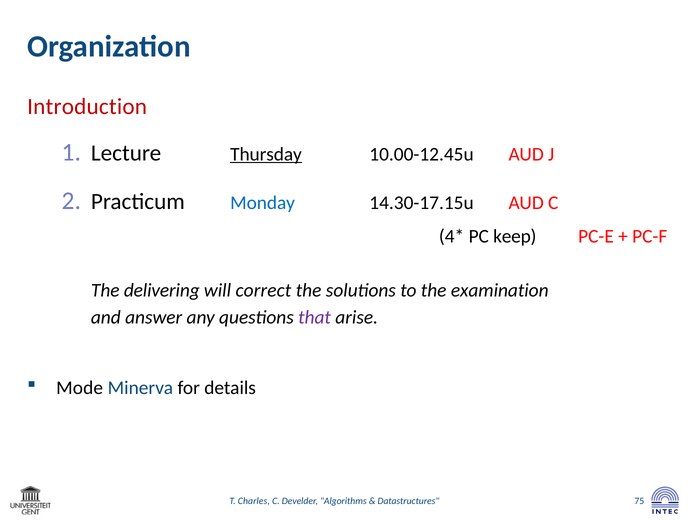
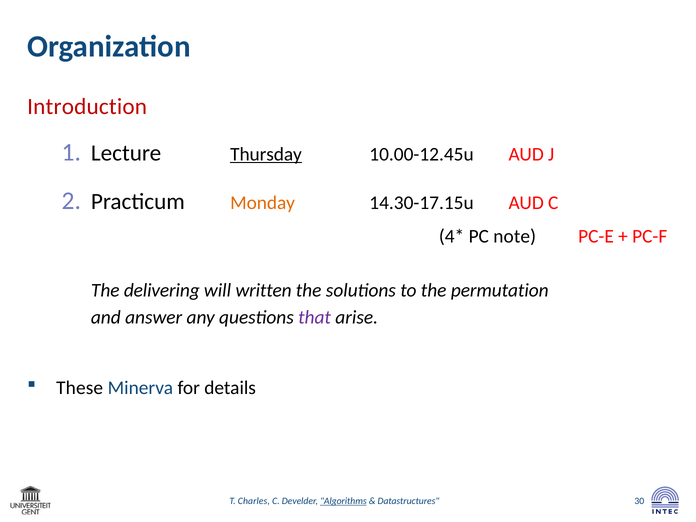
Monday colour: blue -> orange (263, 203)
keep: keep -> note (515, 236)
correct: correct -> written (264, 290)
examination: examination -> permutation (500, 290)
Mode: Mode -> These (80, 388)
Algorithms underline: none -> present (343, 501)
75: 75 -> 30 (639, 501)
